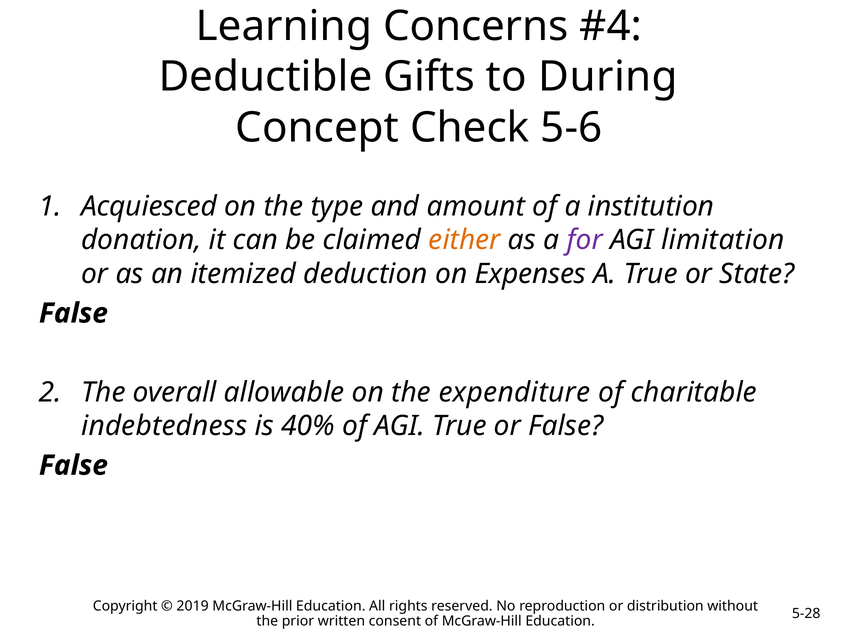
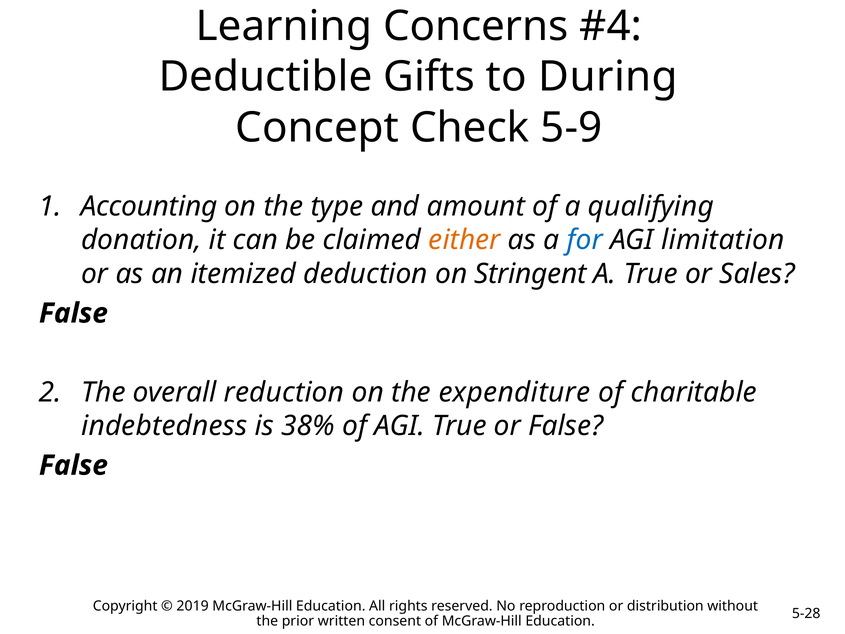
5-6: 5-6 -> 5-9 (571, 128)
Acquiesced: Acquiesced -> Accounting (149, 206)
institution: institution -> qualifying (651, 206)
for colour: purple -> blue (585, 240)
Expenses: Expenses -> Stringent (530, 274)
State: State -> Sales (757, 274)
allowable: allowable -> reduction (284, 392)
40%: 40% -> 38% (308, 426)
